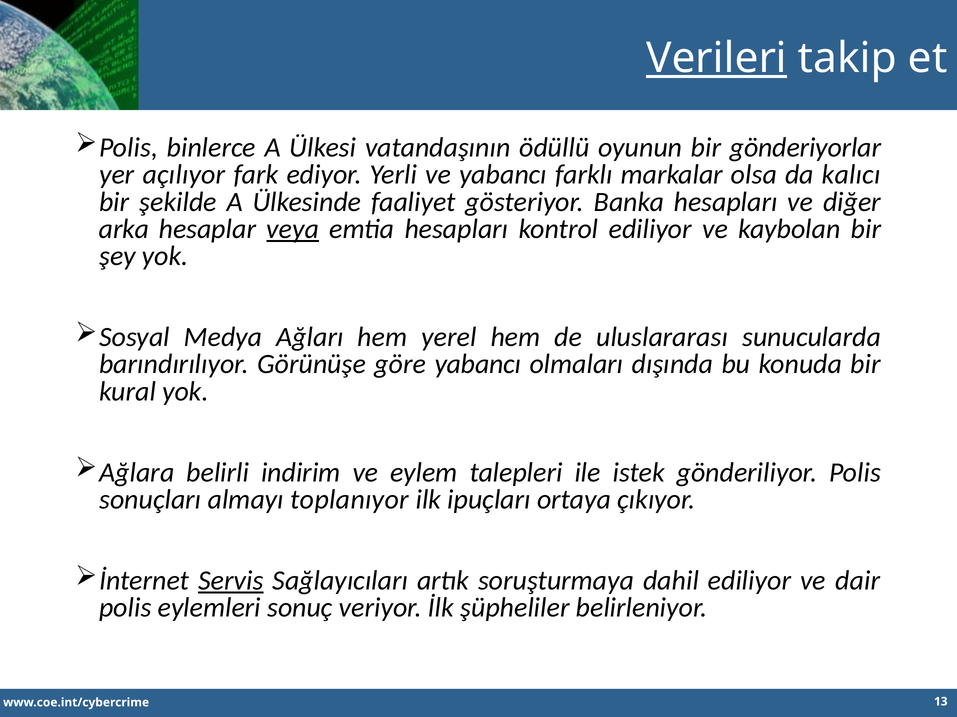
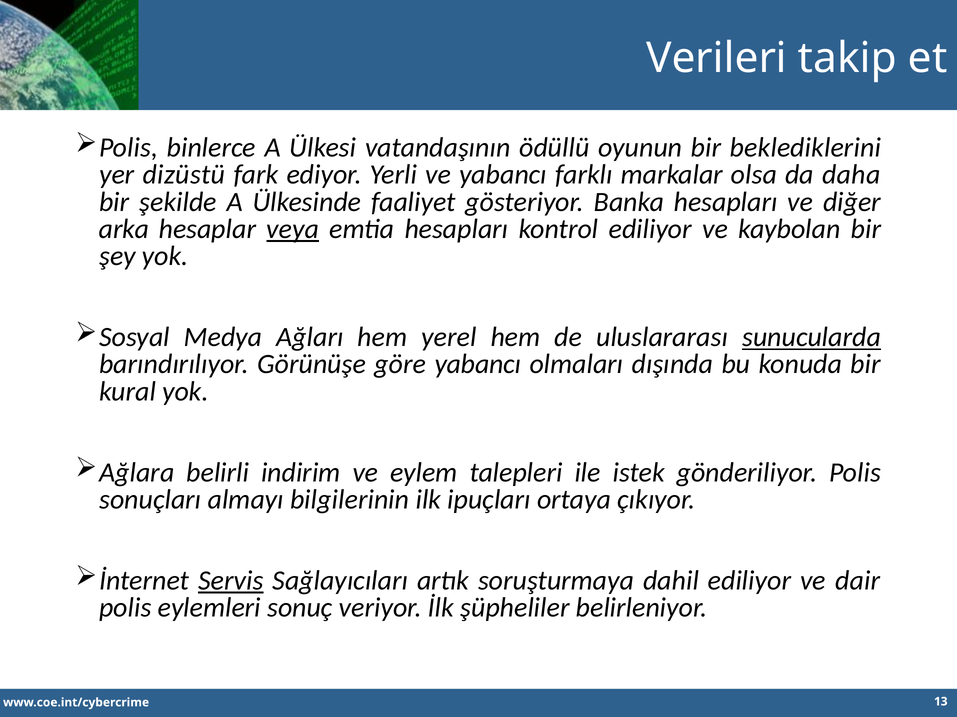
Verileri underline: present -> none (717, 58)
gönderiyorlar: gönderiyorlar -> beklediklerini (805, 148)
açılıyor: açılıyor -> dizüstü (184, 175)
kalıcı: kalıcı -> daha (851, 175)
sunucularda underline: none -> present (812, 337)
toplanıyor: toplanıyor -> bilgilerinin (350, 500)
